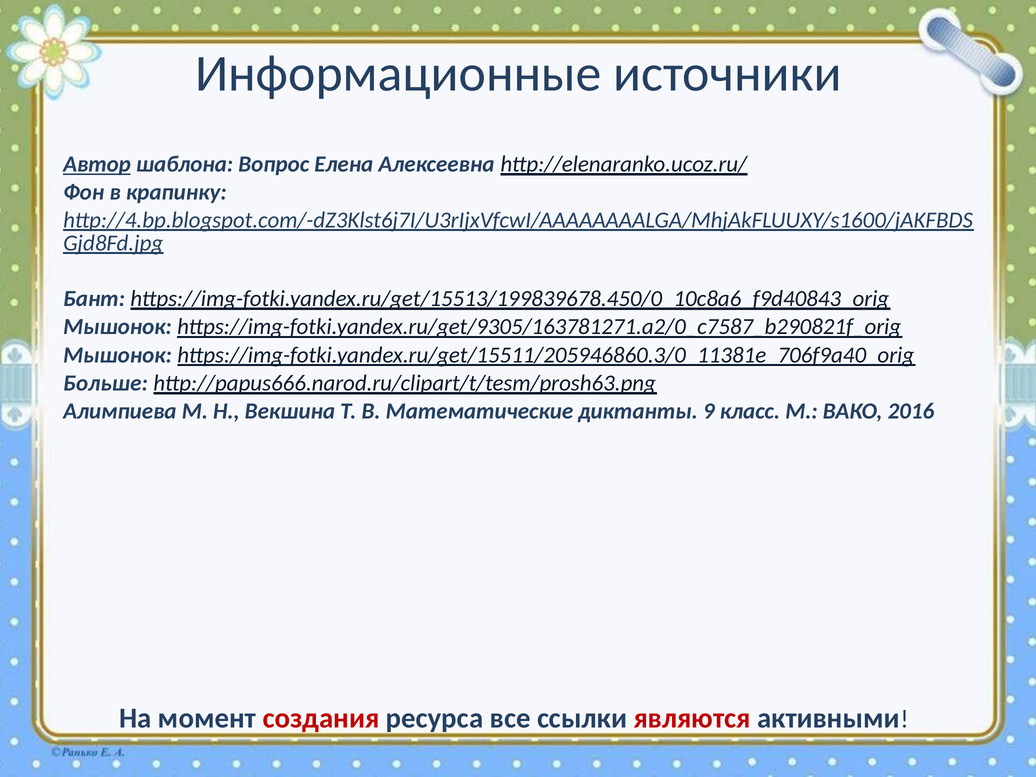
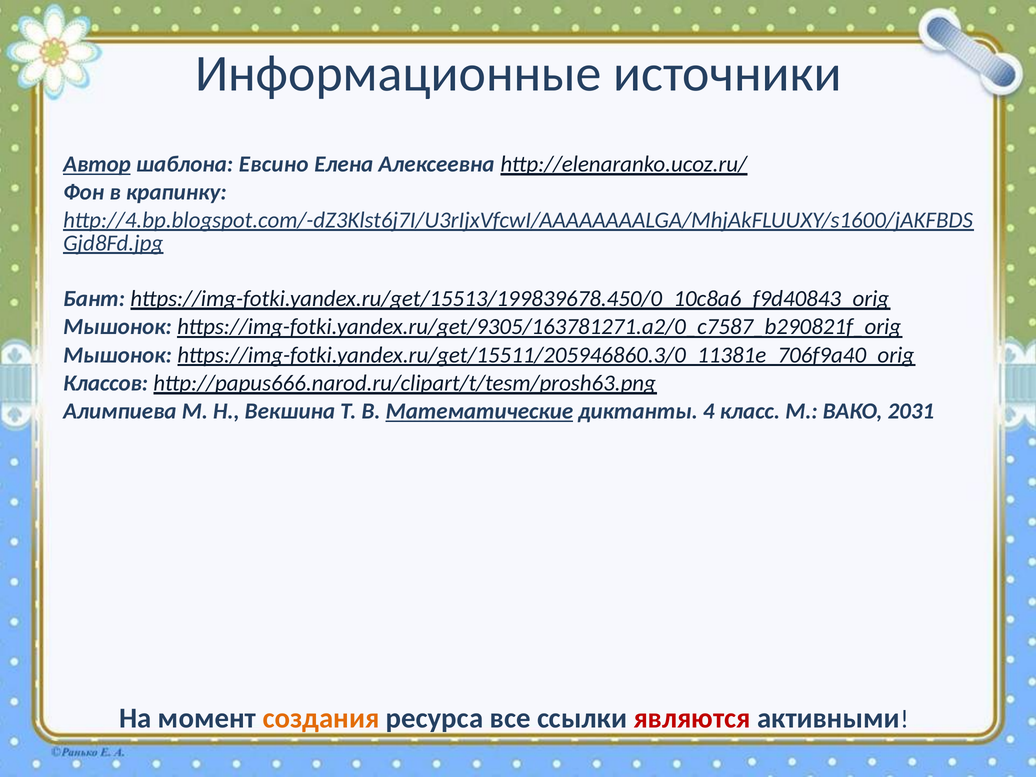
Вопрос: Вопрос -> Евсино (274, 164)
Больше: Больше -> Классов (106, 383)
Математические underline: none -> present (479, 411)
9: 9 -> 4 (709, 411)
2016: 2016 -> 2031 (911, 411)
создания colour: red -> orange (321, 718)
